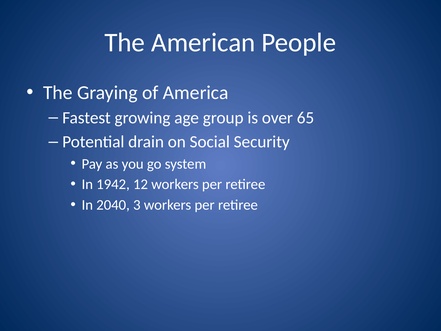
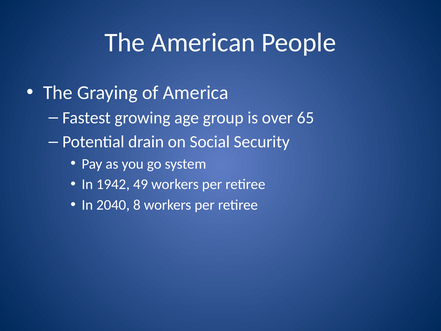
12: 12 -> 49 (141, 184)
3: 3 -> 8 (137, 205)
